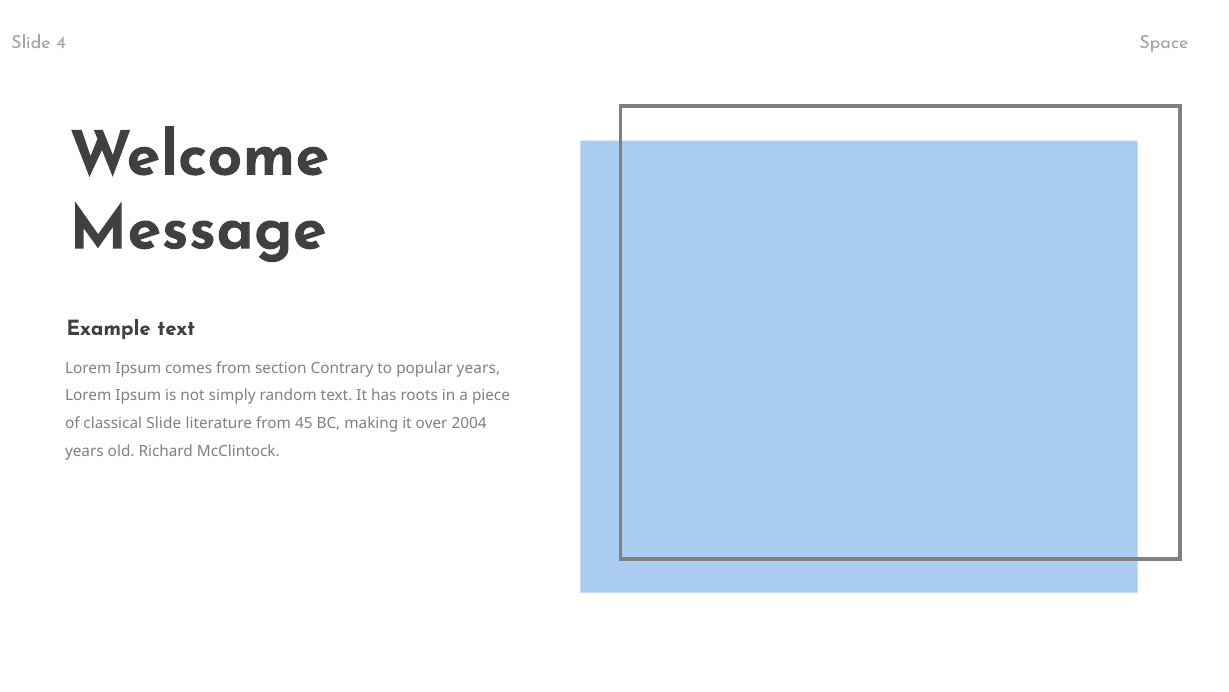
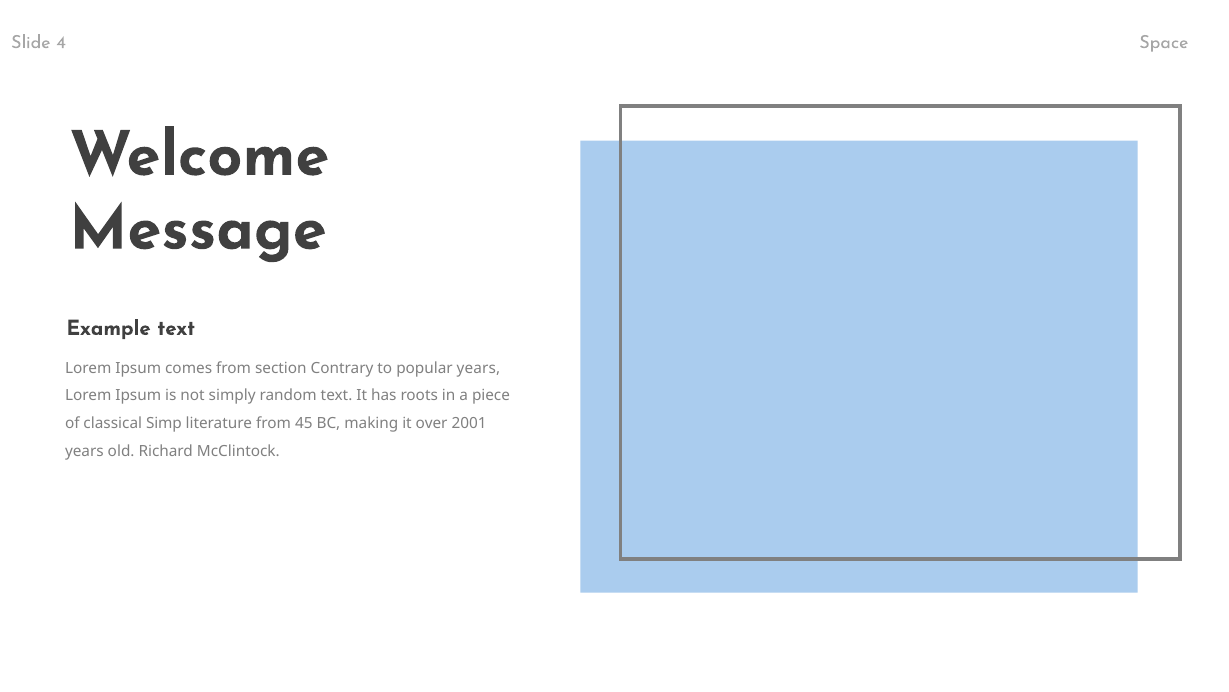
classical Slide: Slide -> Simp (164, 423)
2004: 2004 -> 2001 (469, 423)
